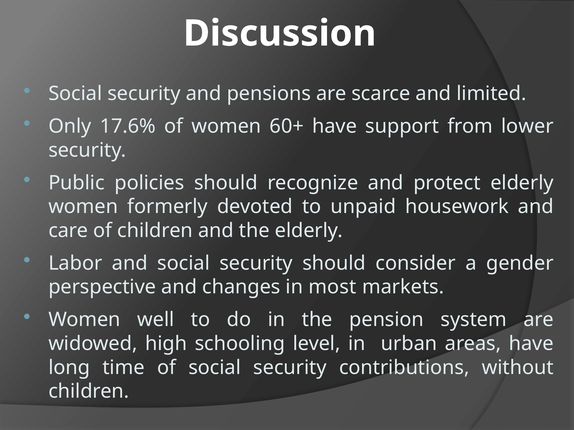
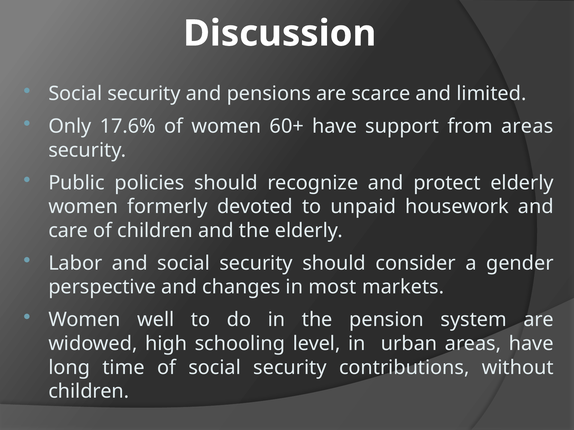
from lower: lower -> areas (527, 126)
